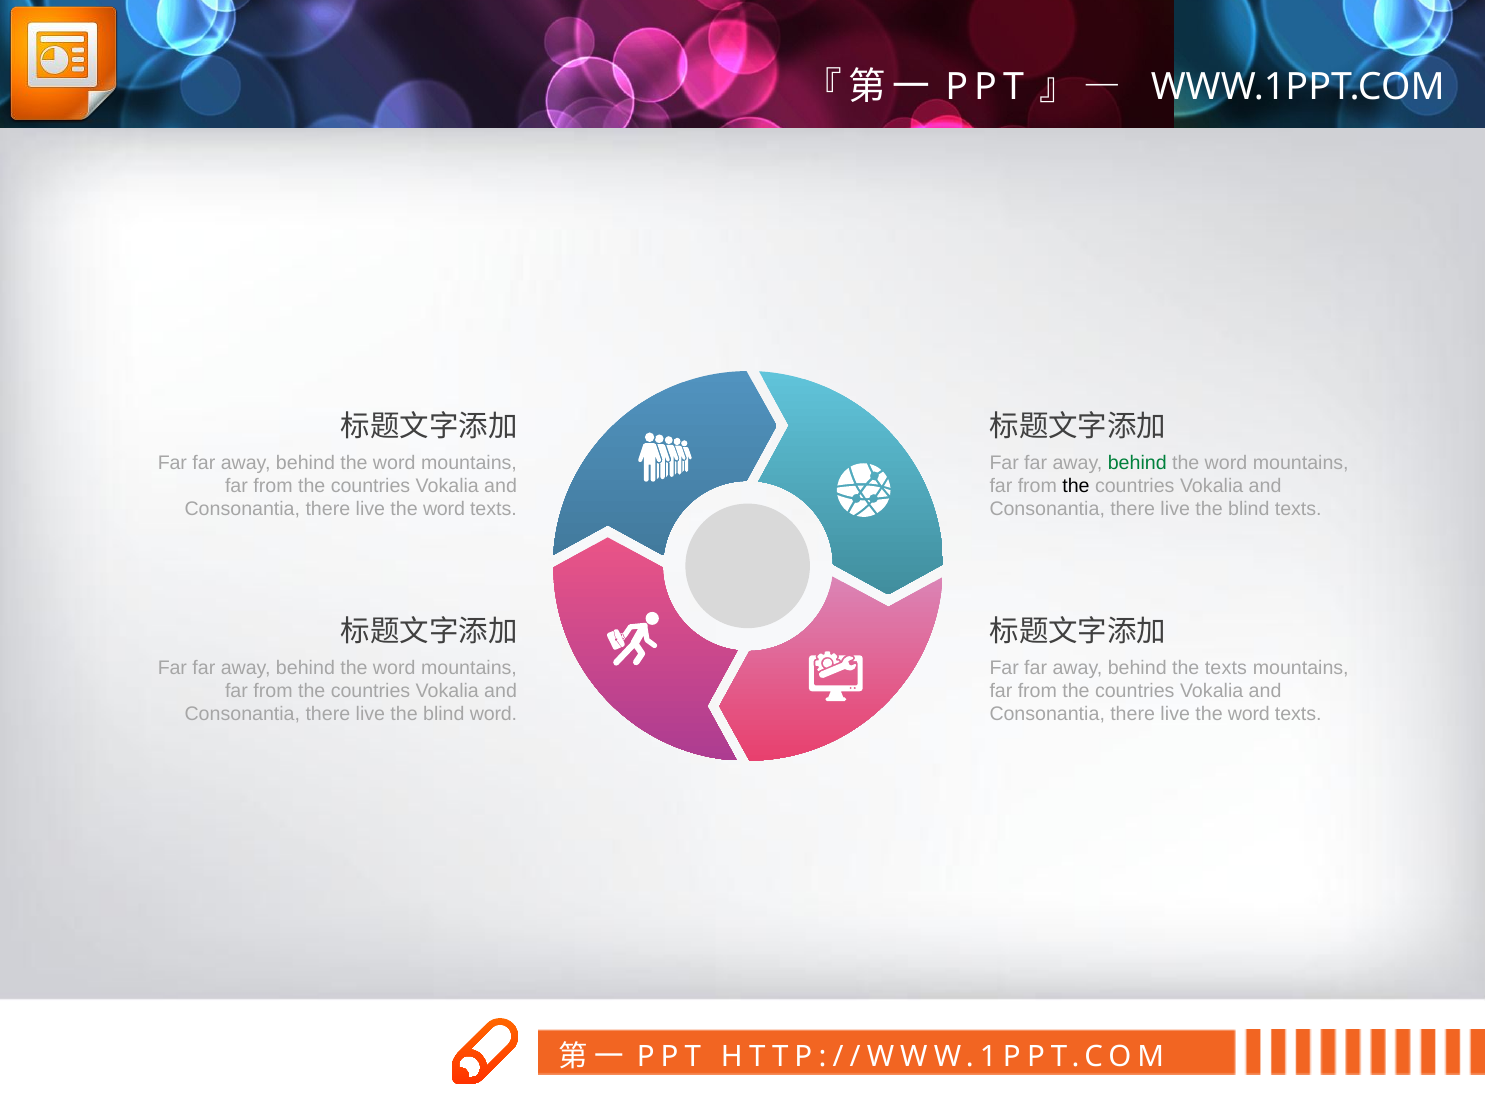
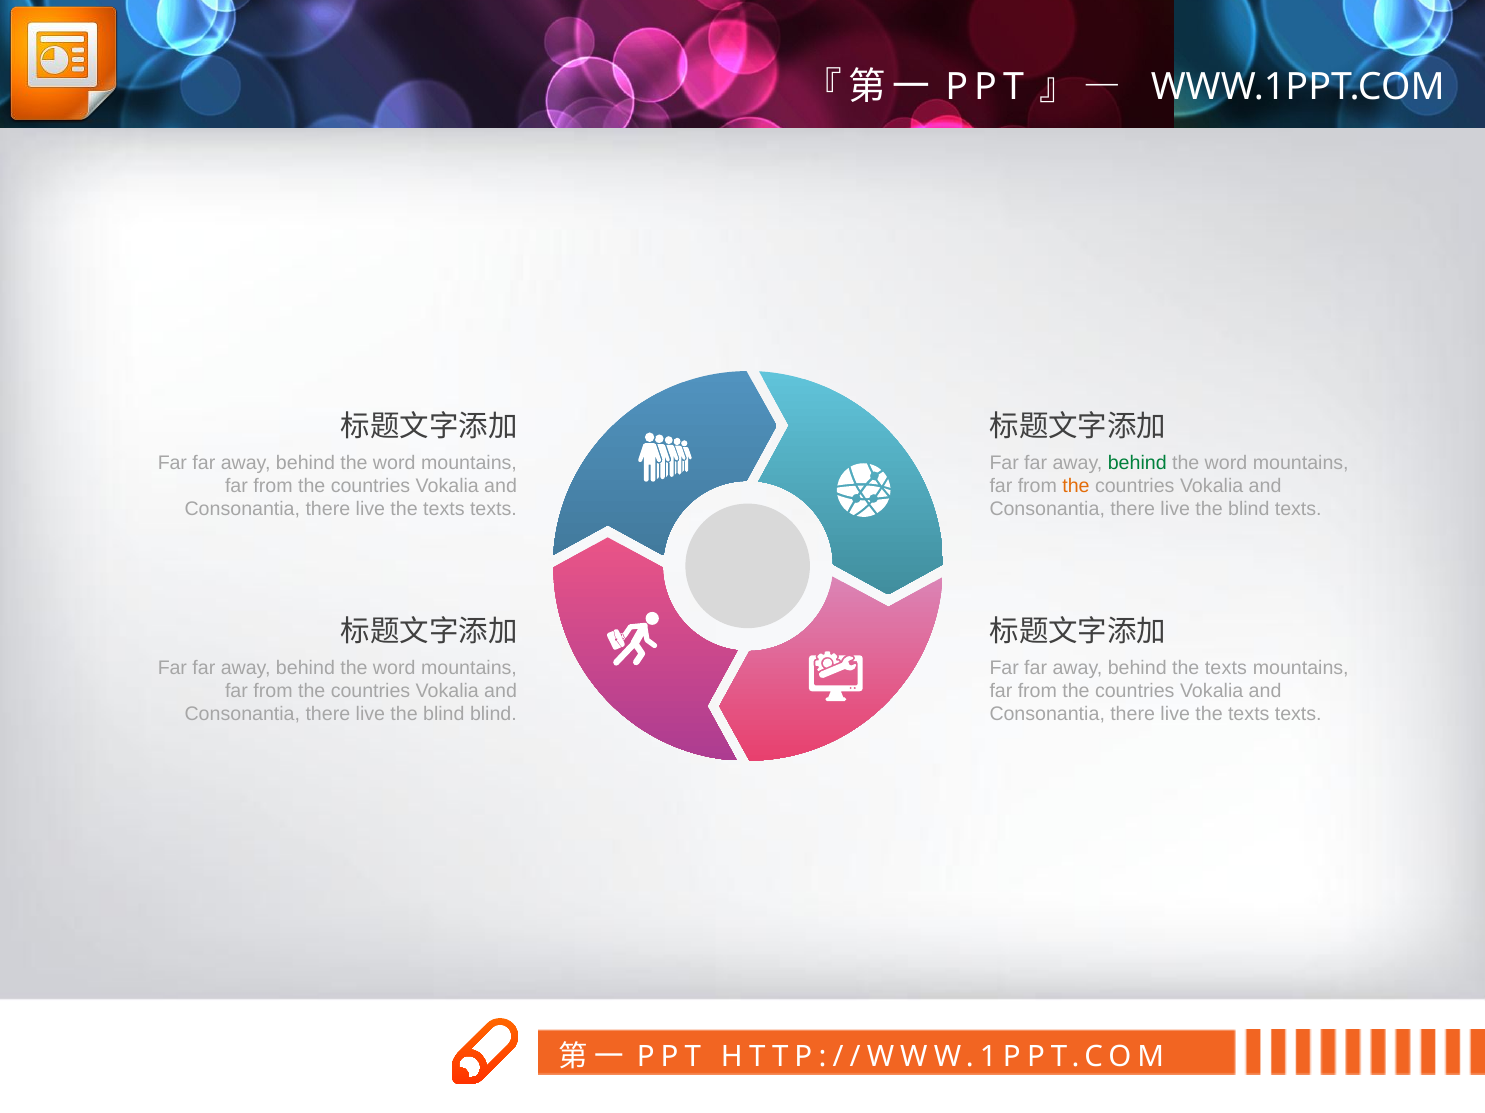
the colour: black -> orange (1076, 486)
word: word -> texts (444, 509)
blind word: word -> blind (493, 714)
word: word -> texts (1249, 714)
